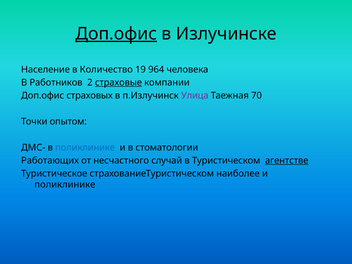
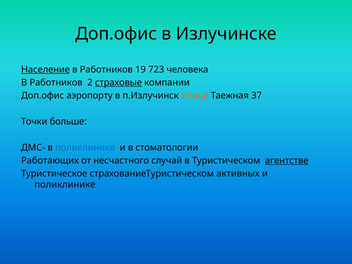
Доп.офис underline: present -> none (116, 34)
Население underline: none -> present (45, 70)
Количество: Количество -> Работников (106, 70)
964: 964 -> 723 (156, 70)
страховых: страховых -> аэропорту (90, 96)
Улица colour: purple -> orange (195, 96)
70: 70 -> 37 (257, 96)
опытом: опытом -> больше (68, 122)
наиболее: наиболее -> активных (238, 173)
